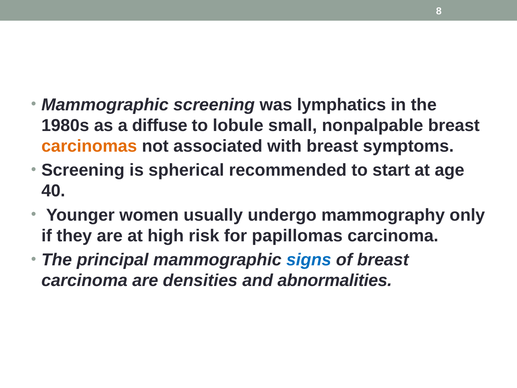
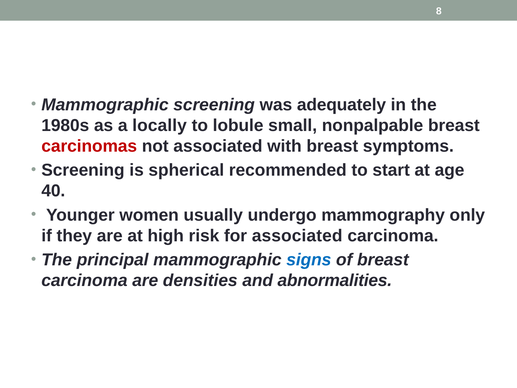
lymphatics: lymphatics -> adequately (342, 105)
diffuse: diffuse -> locally (160, 125)
carcinomas colour: orange -> red (89, 146)
for papillomas: papillomas -> associated (297, 236)
